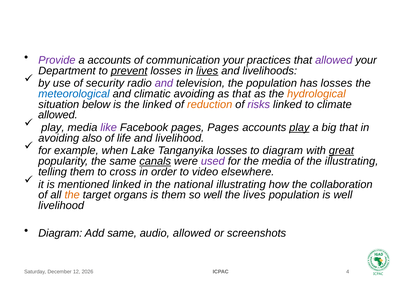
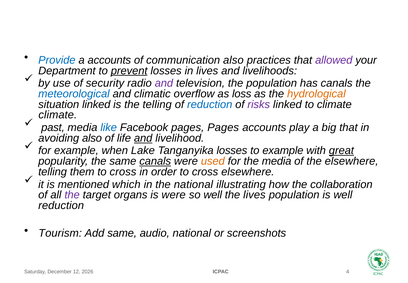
Provide colour: purple -> blue (57, 60)
communication your: your -> also (233, 60)
lives underline: present -> none (207, 71)
has losses: losses -> canals (337, 83)
climatic avoiding: avoiding -> overflow (194, 94)
as that: that -> loss (242, 94)
situation below: below -> linked (96, 104)
the linked: linked -> telling (157, 104)
reduction colour: orange -> blue (210, 104)
allowed: allowed -> climate (58, 115)
play: play -> past (53, 127)
like colour: purple -> blue (109, 127)
play underline: present -> none (299, 127)
and underline: none -> present (143, 138)
to diagram: diagram -> example (283, 150)
used colour: purple -> orange (213, 161)
the illustrating: illustrating -> elsewhere (352, 161)
order to video: video -> cross (205, 171)
mentioned linked: linked -> which (126, 184)
the colour: orange -> purple (72, 195)
is them: them -> were (174, 195)
livelihood: livelihood -> reduction (61, 205)
Diagram: Diagram -> Tourism (60, 233)
audio allowed: allowed -> national (192, 233)
